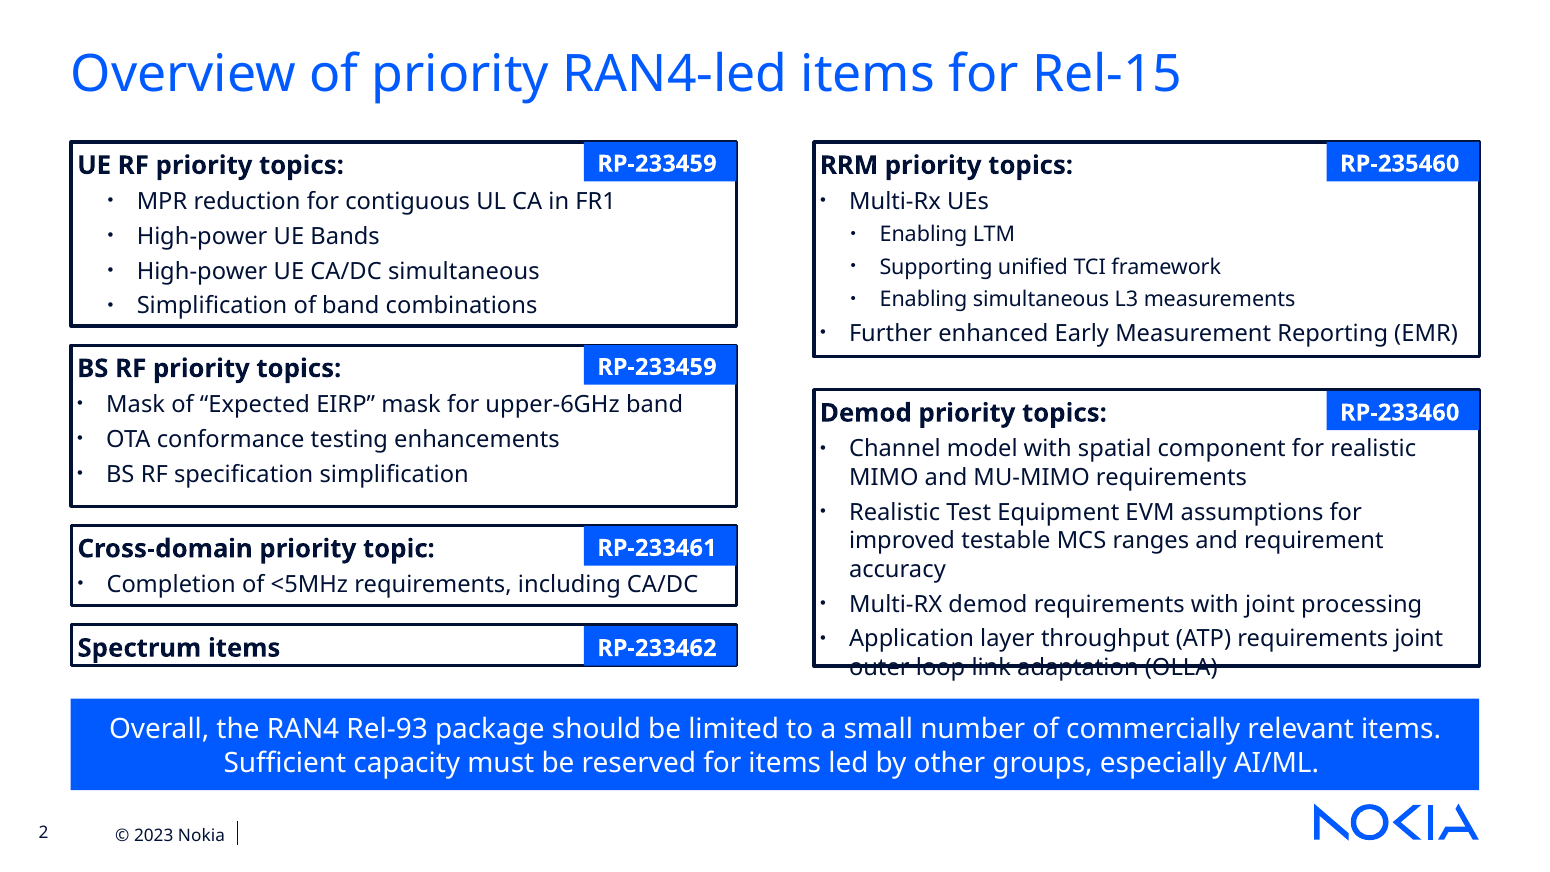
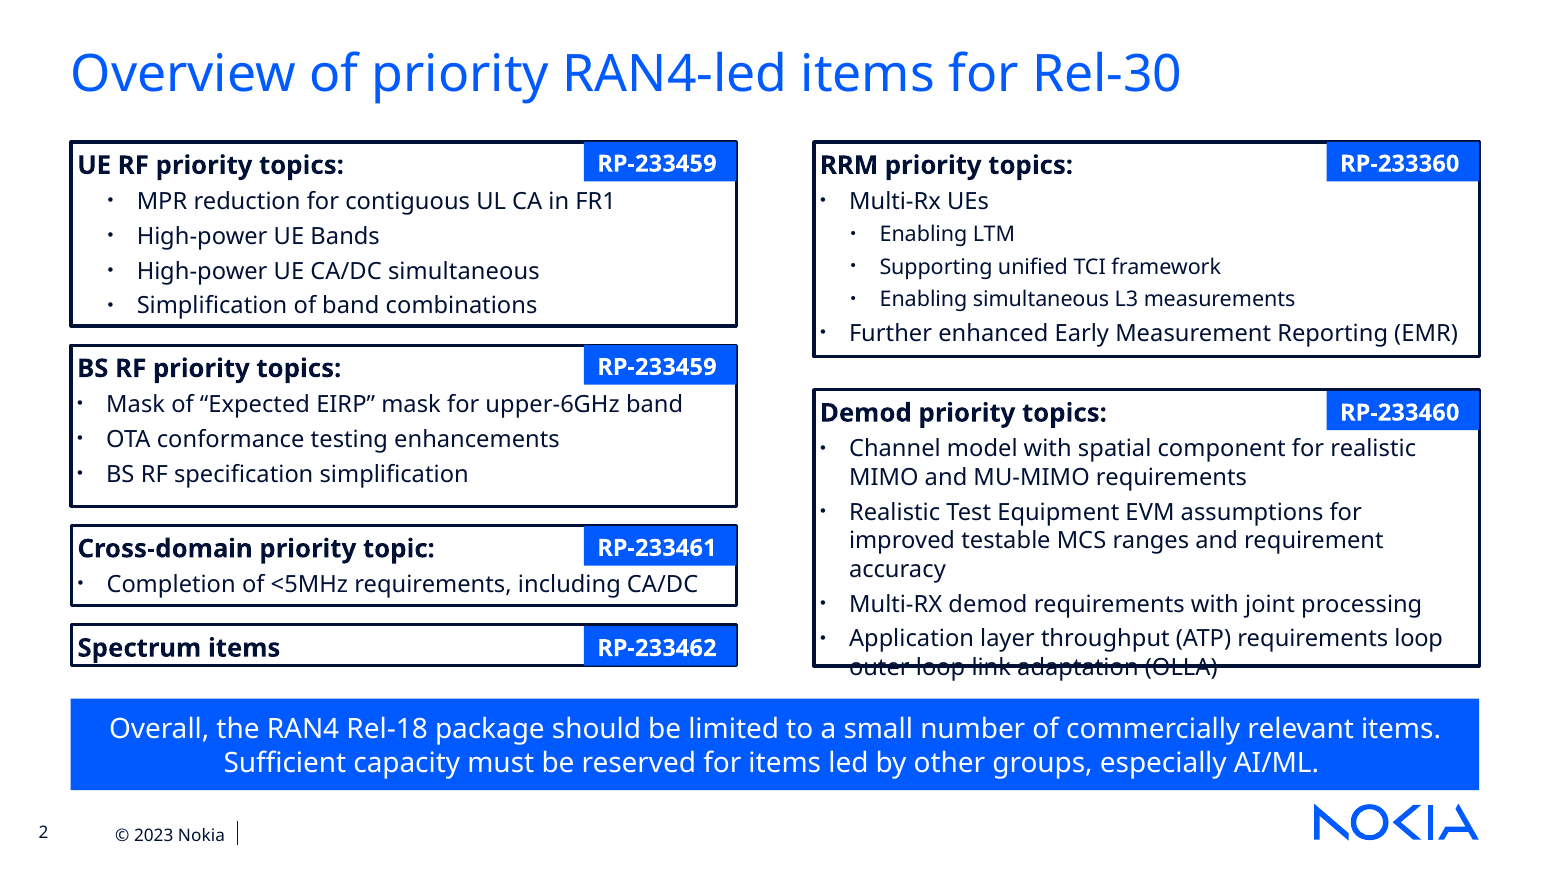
Rel-15: Rel-15 -> Rel-30 (1107, 74)
RP-235460: RP-235460 -> RP-233360 (1400, 164)
requirements joint: joint -> loop (1419, 639)
Rel-93: Rel-93 -> Rel-18 (387, 729)
